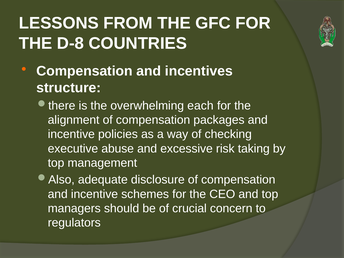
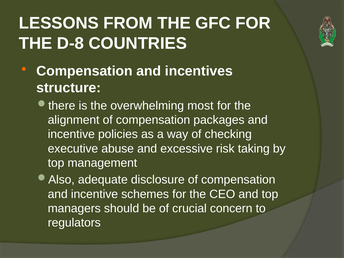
each: each -> most (200, 106)
